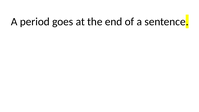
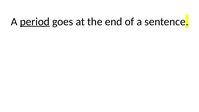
period underline: none -> present (35, 22)
